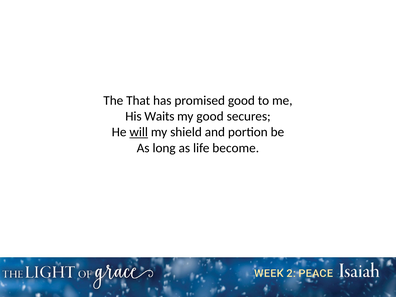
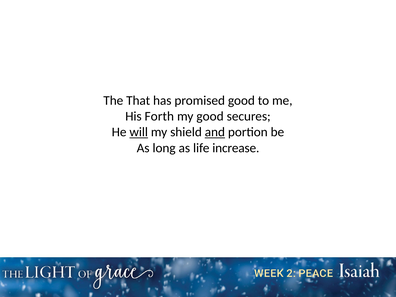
Waits: Waits -> Forth (159, 116)
and underline: none -> present (215, 132)
become: become -> increase (236, 148)
